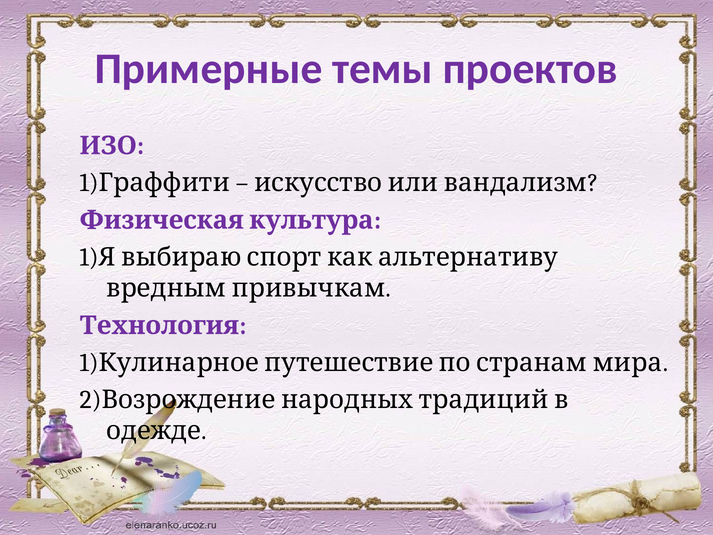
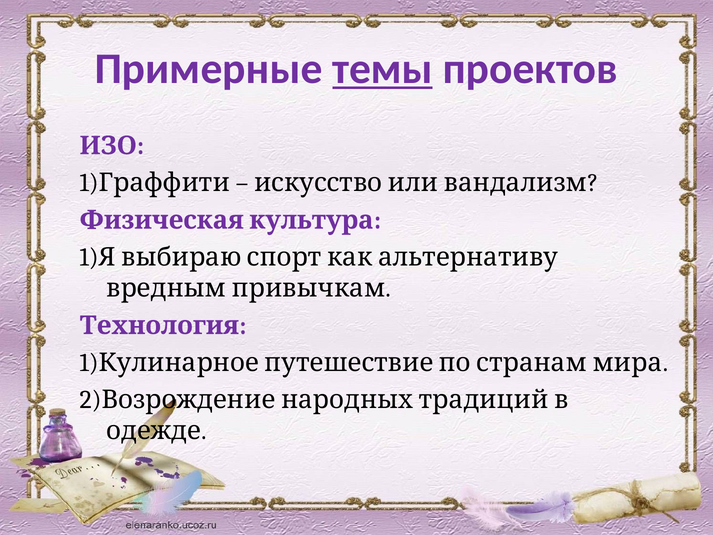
темы underline: none -> present (383, 69)
